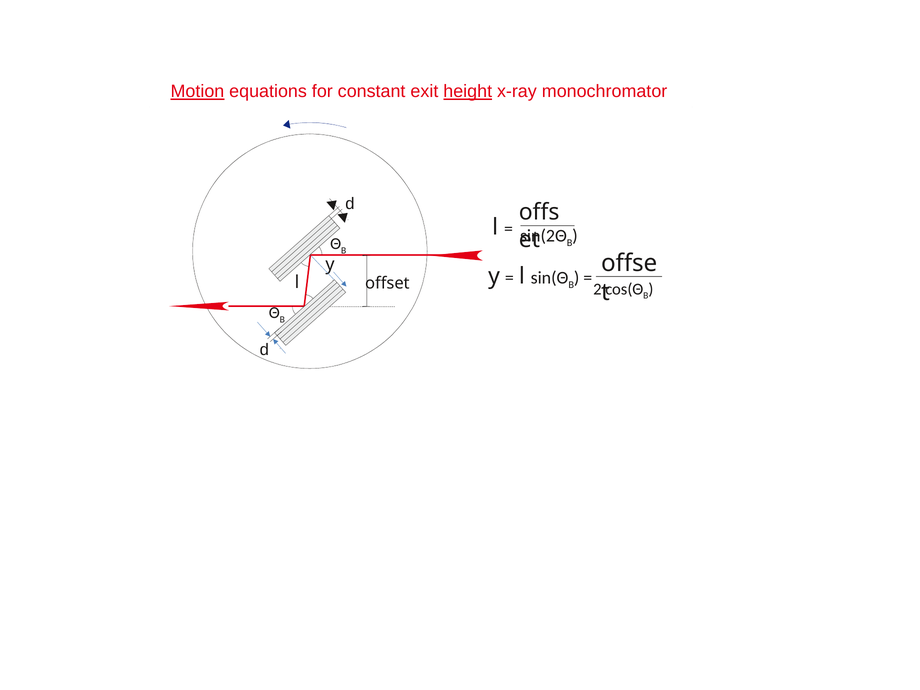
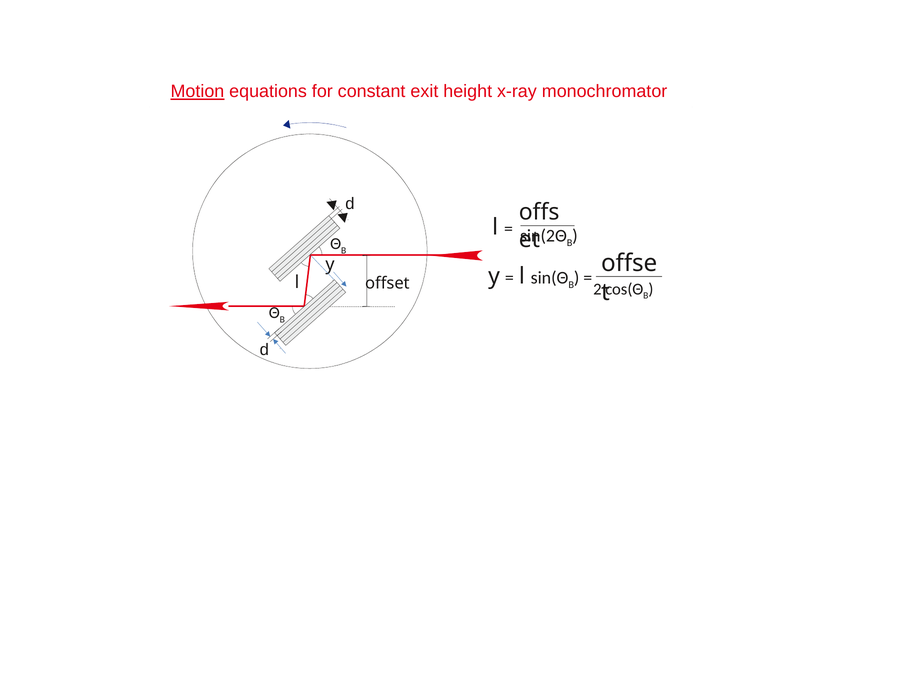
height underline: present -> none (468, 92)
